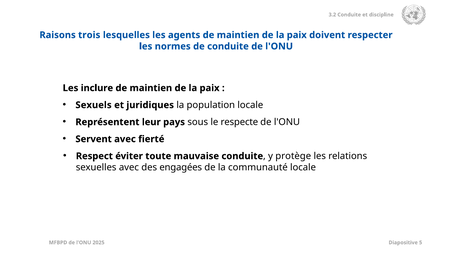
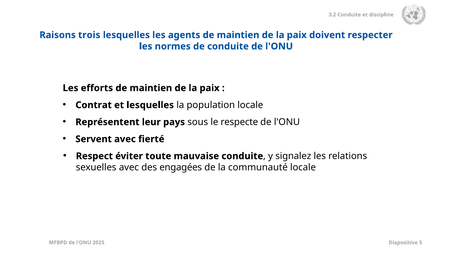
inclure: inclure -> efforts (97, 88)
Sexuels: Sexuels -> Contrat (94, 105)
et juridiques: juridiques -> lesquelles (150, 105)
protège: protège -> signalez (293, 156)
